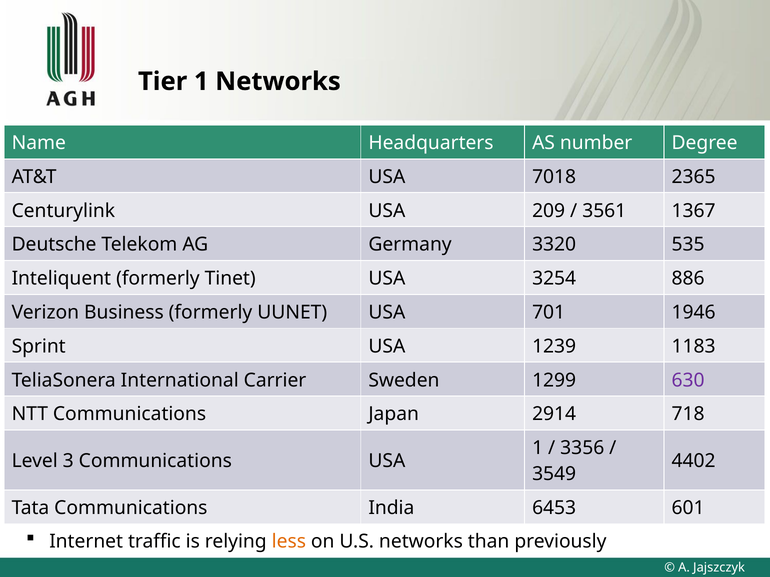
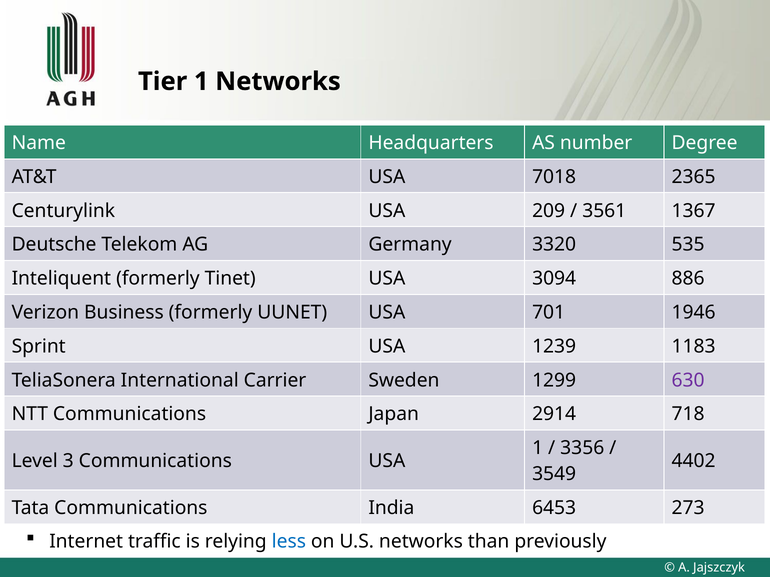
3254: 3254 -> 3094 (554, 279)
601: 601 -> 273 (688, 508)
less colour: orange -> blue (289, 542)
